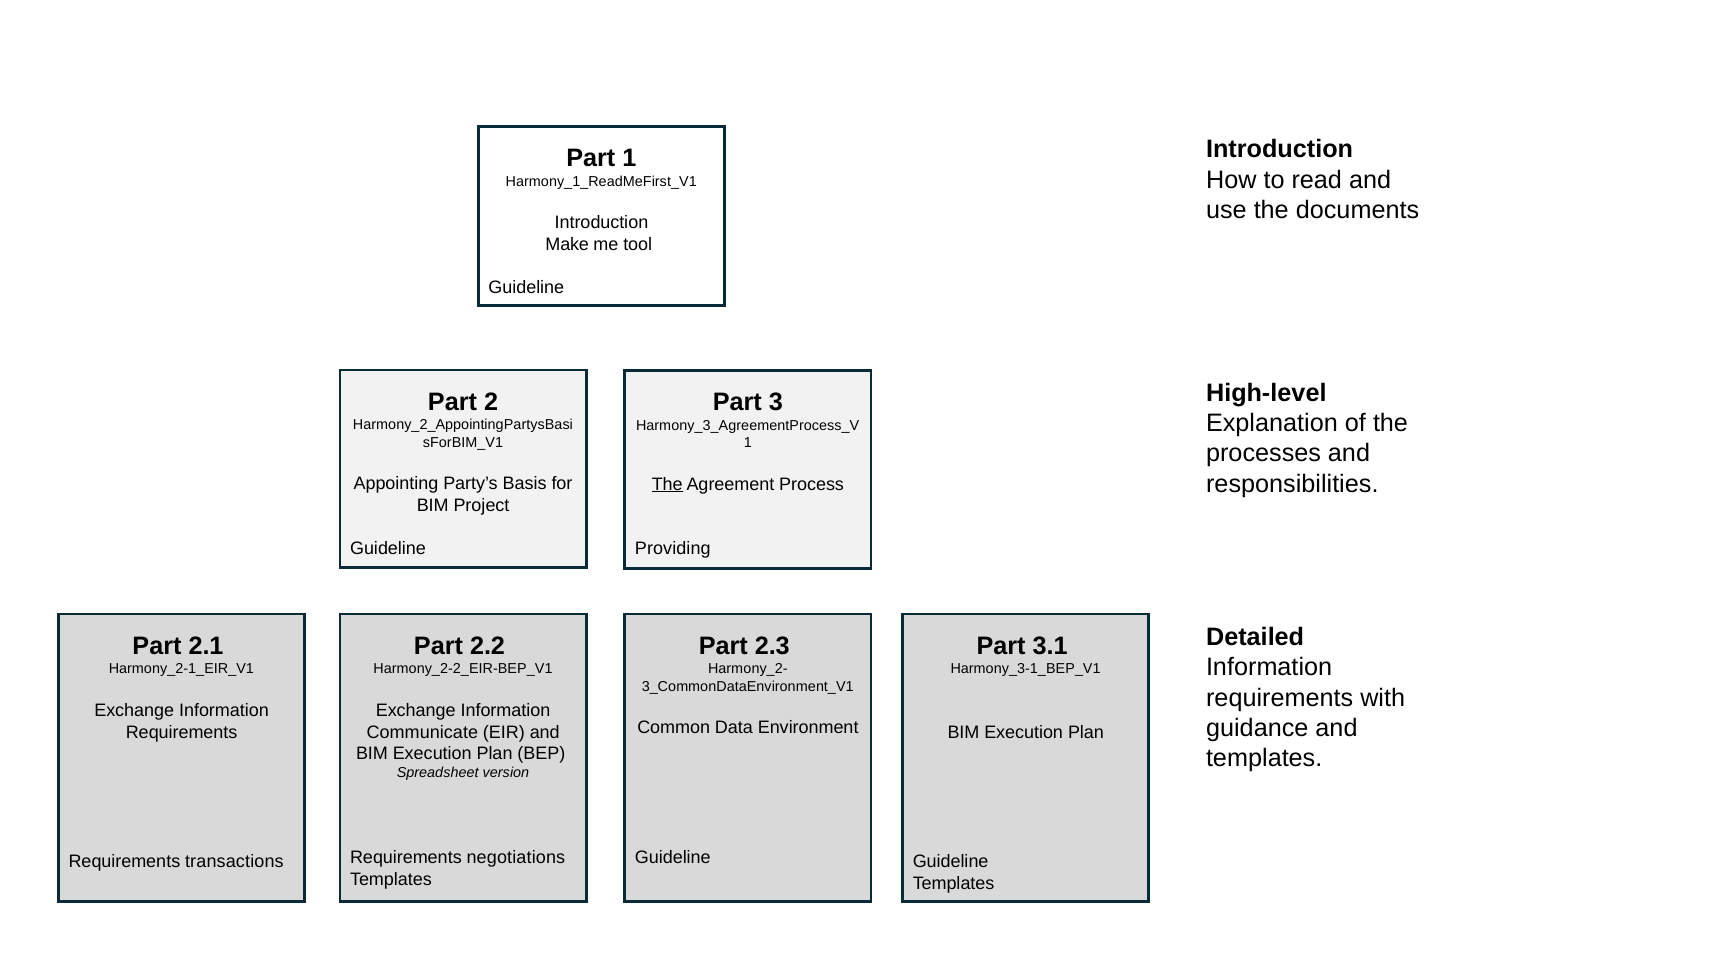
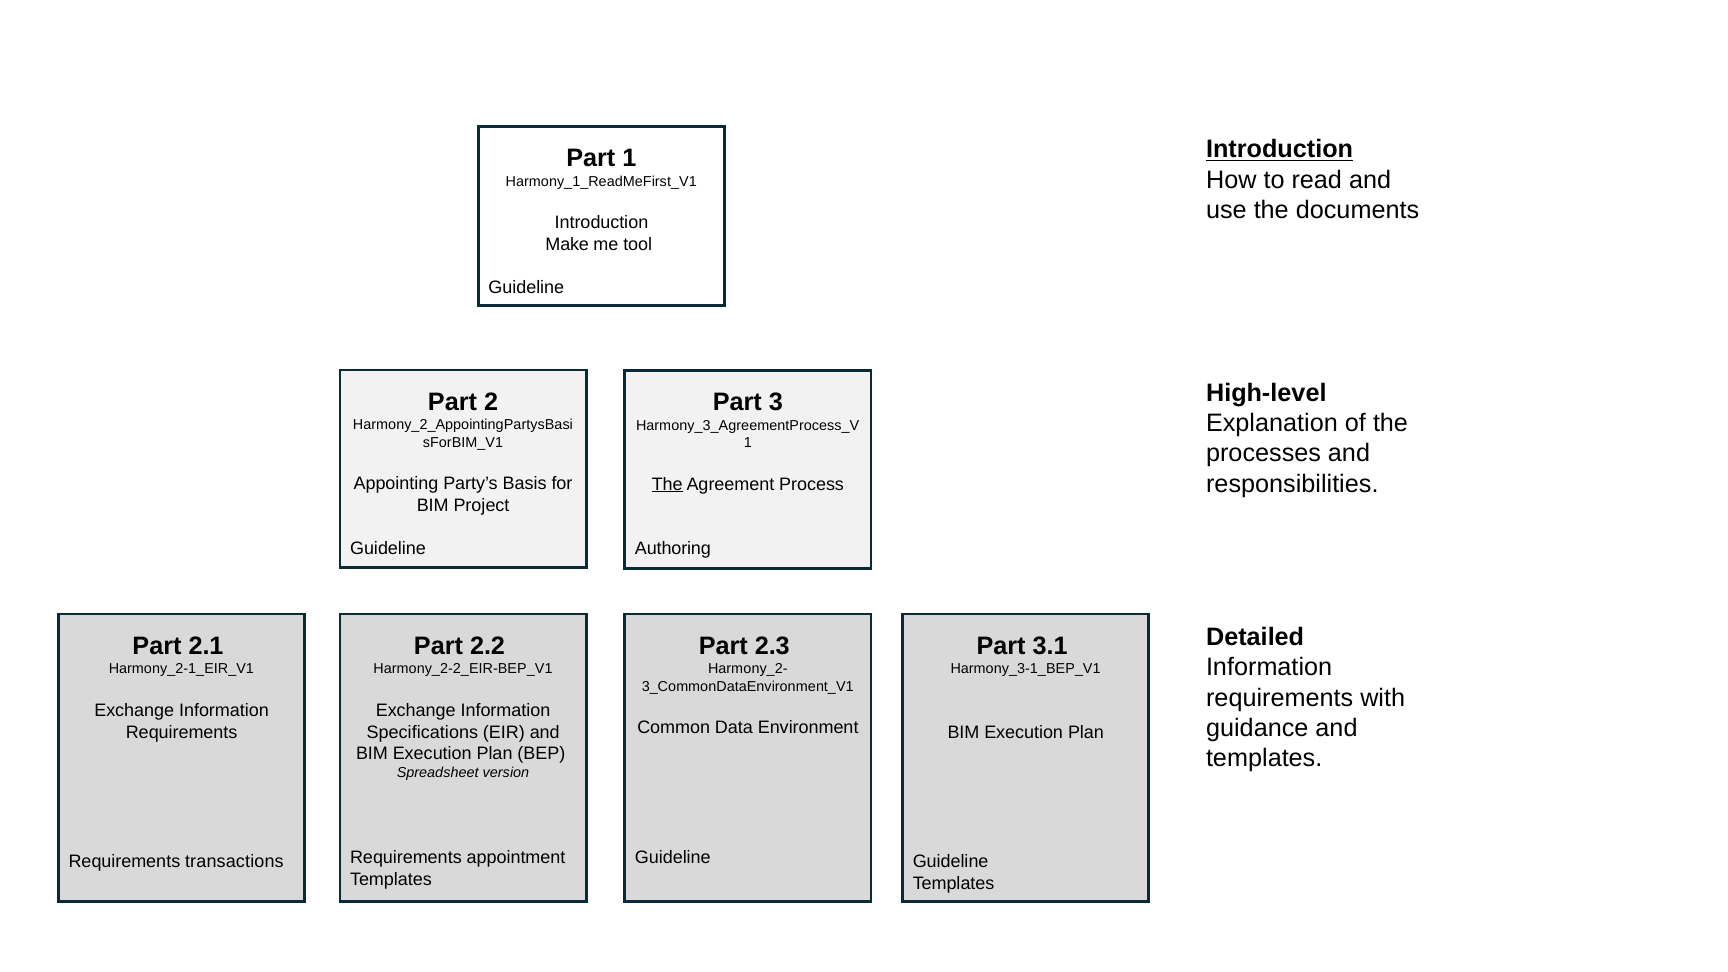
Introduction underline: none -> present (1280, 150)
Providing: Providing -> Authoring (673, 549)
Communicate: Communicate -> Specifications (422, 732)
negotiations: negotiations -> appointment (516, 858)
